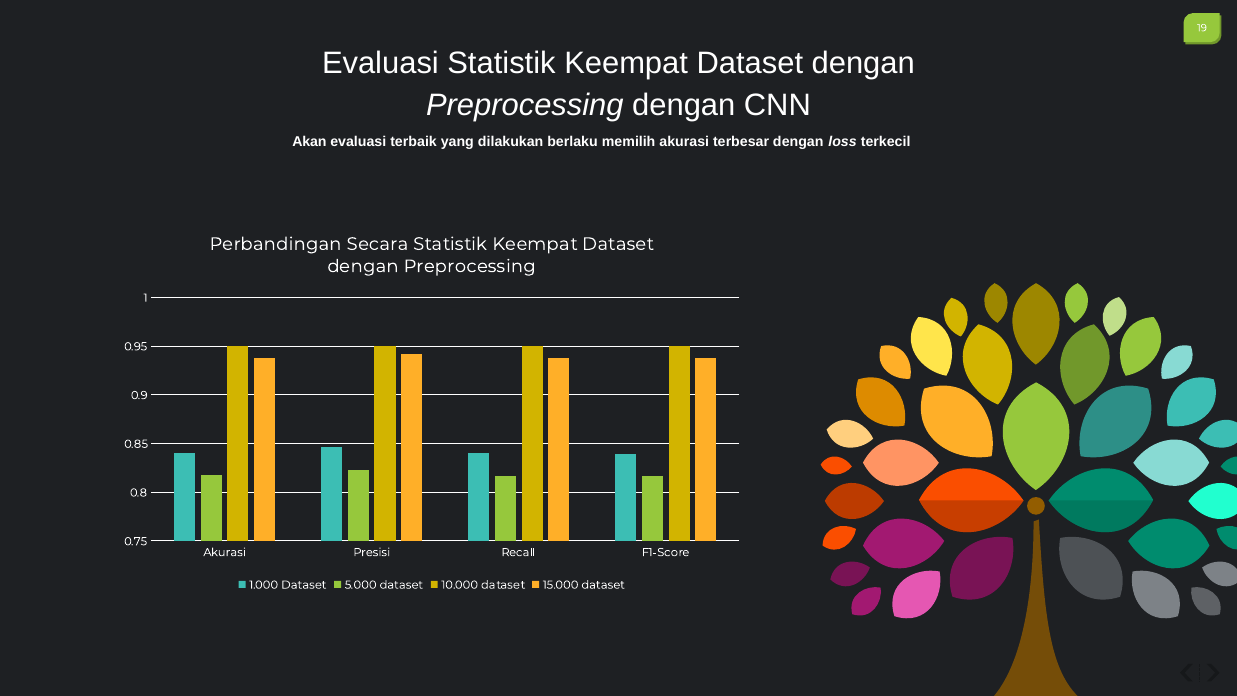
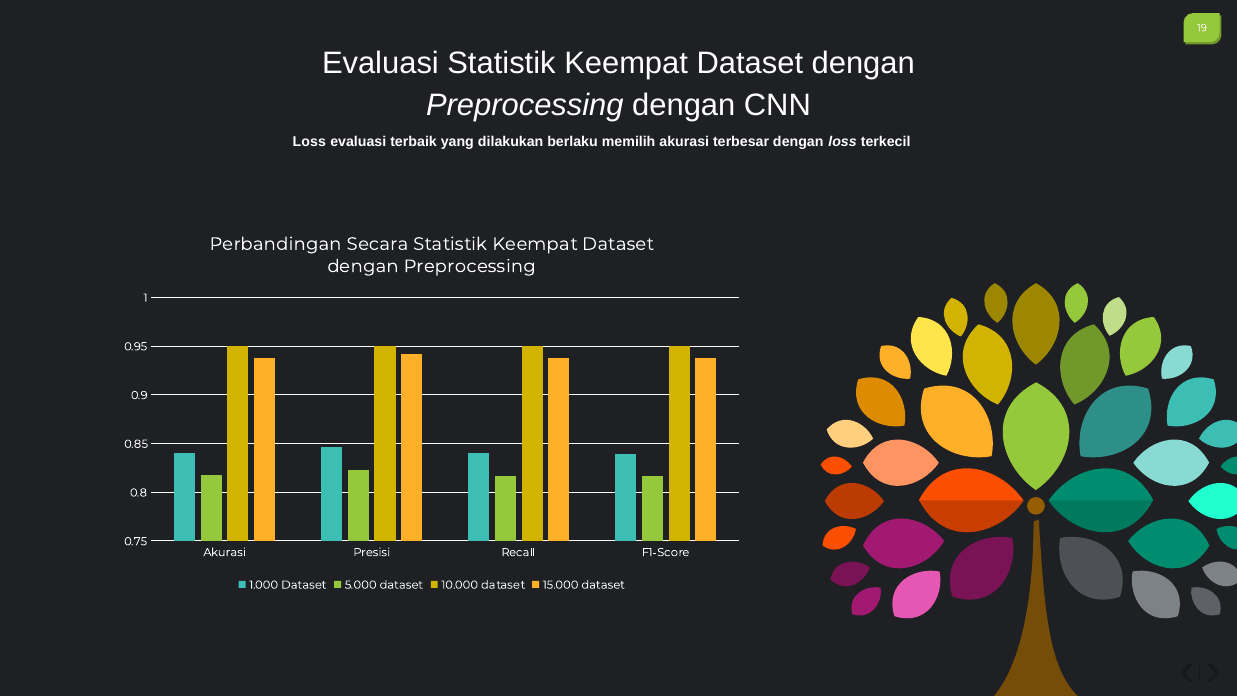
Akan: Akan -> Loss (309, 141)
